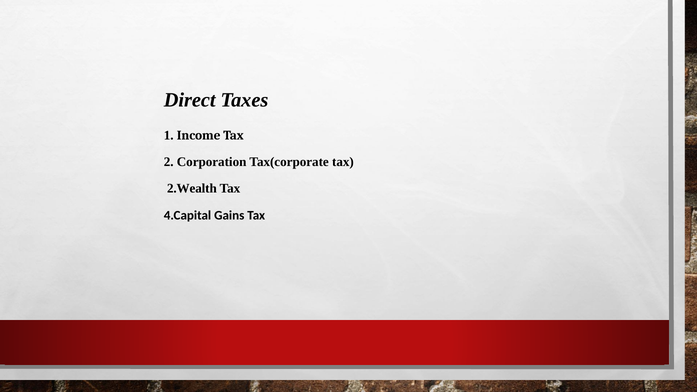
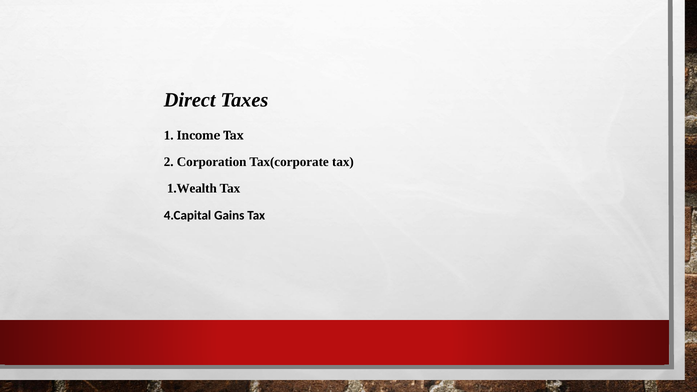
2.Wealth: 2.Wealth -> 1.Wealth (192, 189)
